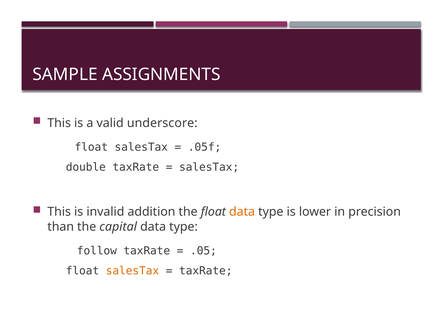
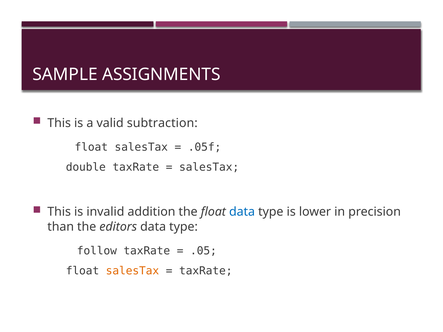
underscore: underscore -> subtraction (162, 123)
data colour: orange -> blue (242, 212)
capital: capital -> editors (118, 227)
